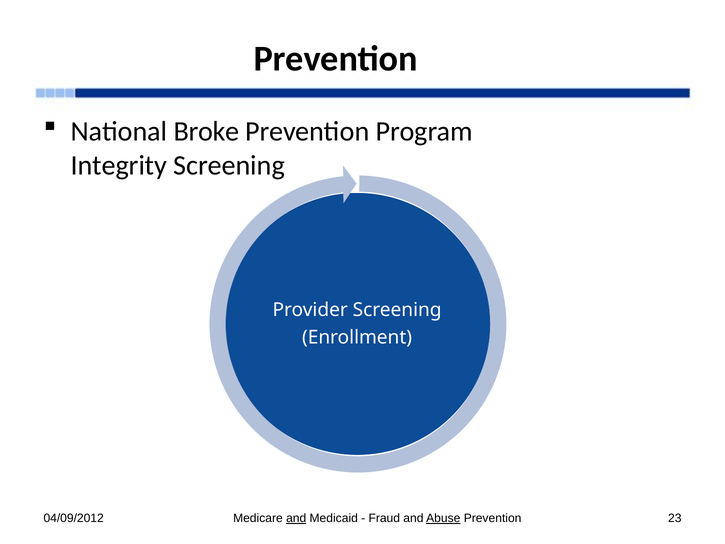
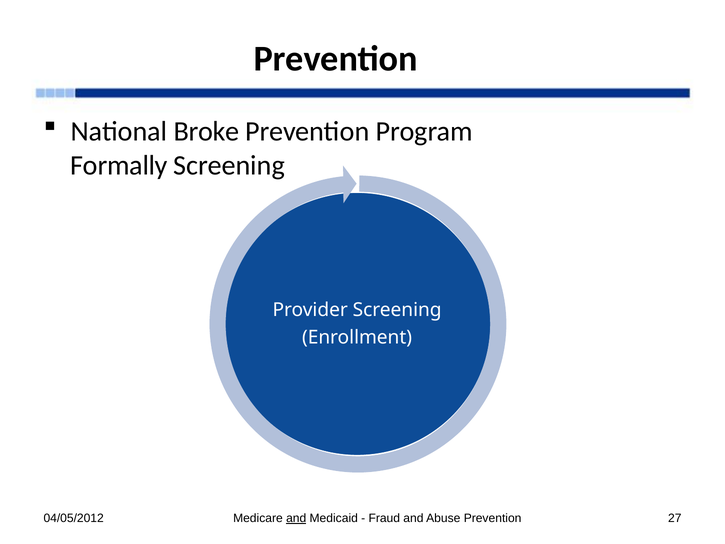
Integrity: Integrity -> Formally (119, 165)
04/09/2012: 04/09/2012 -> 04/05/2012 (74, 518)
Abuse underline: present -> none (443, 518)
23: 23 -> 27 (675, 518)
